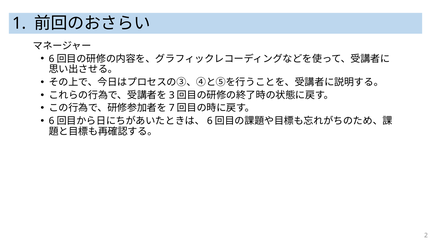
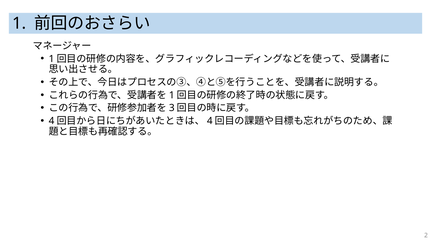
6: 6 -> 1 (52, 59)
3: 3 -> 1 (172, 95)
7: 7 -> 3 (172, 108)
6: 6 -> 4 (52, 121)
6: 6 -> 4 (210, 121)
